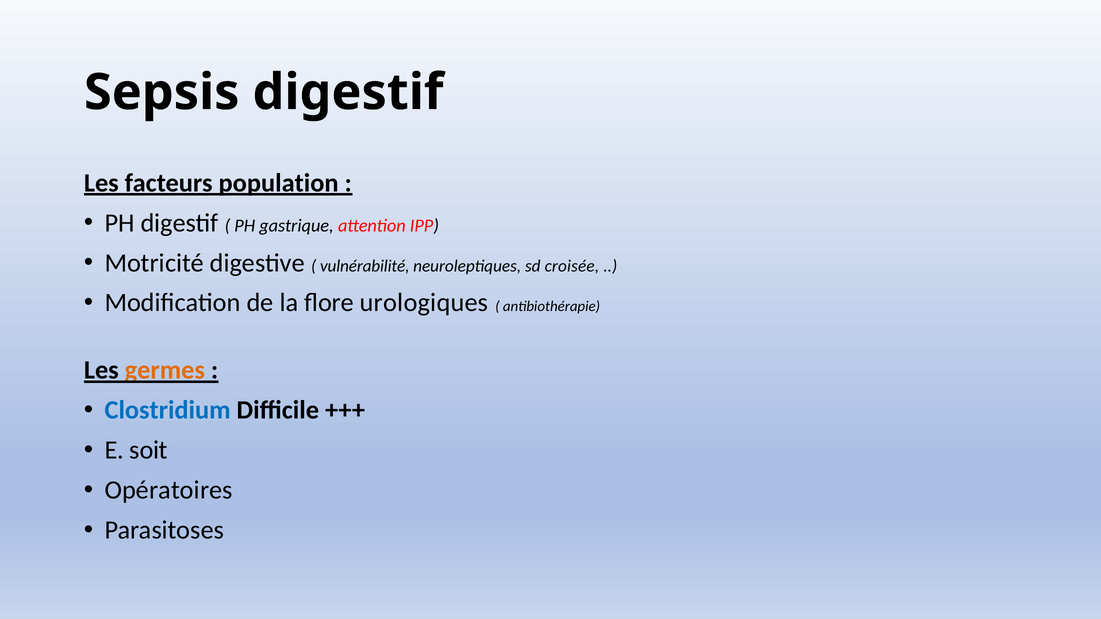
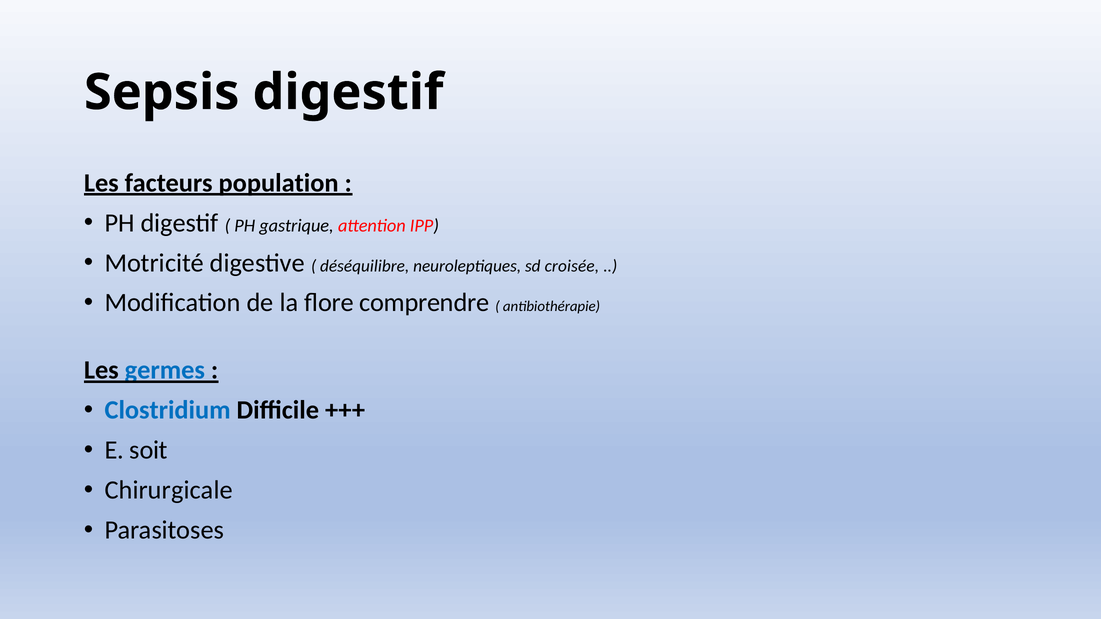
vulnérabilité: vulnérabilité -> déséquilibre (365, 266)
urologiques: urologiques -> comprendre (424, 303)
germes colour: orange -> blue (165, 370)
Opératoires: Opératoires -> Chirurgicale (169, 490)
